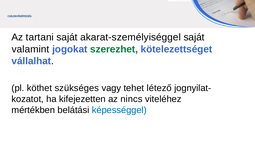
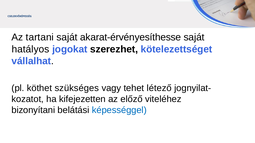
akarat-személyiséggel: akarat-személyiséggel -> akarat-érvényesíthesse (131, 37)
valamint: valamint -> hatályos (30, 49)
szerezhet colour: green -> black (114, 49)
nincs: nincs -> előző (132, 99)
mértékben: mértékben -> bizonyítani (33, 111)
